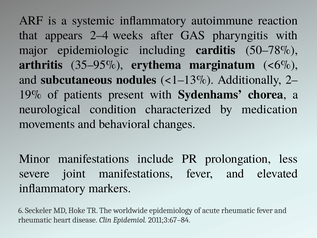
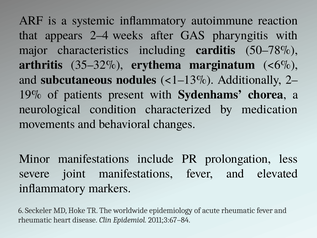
epidemiologic: epidemiologic -> characteristics (93, 50)
35–95%: 35–95% -> 35–32% (97, 65)
